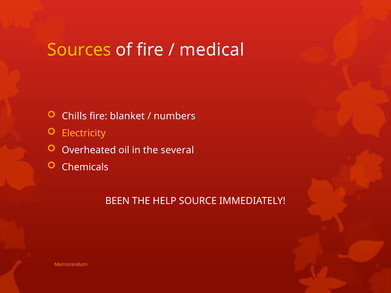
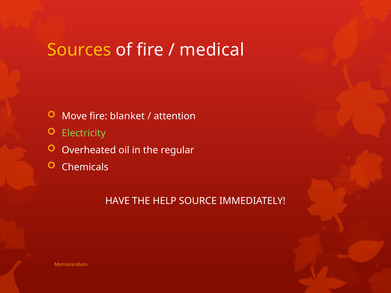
Chills: Chills -> Move (74, 116)
numbers: numbers -> attention (175, 116)
Electricity colour: yellow -> light green (84, 133)
several: several -> regular (177, 150)
BEEN: BEEN -> HAVE (117, 201)
